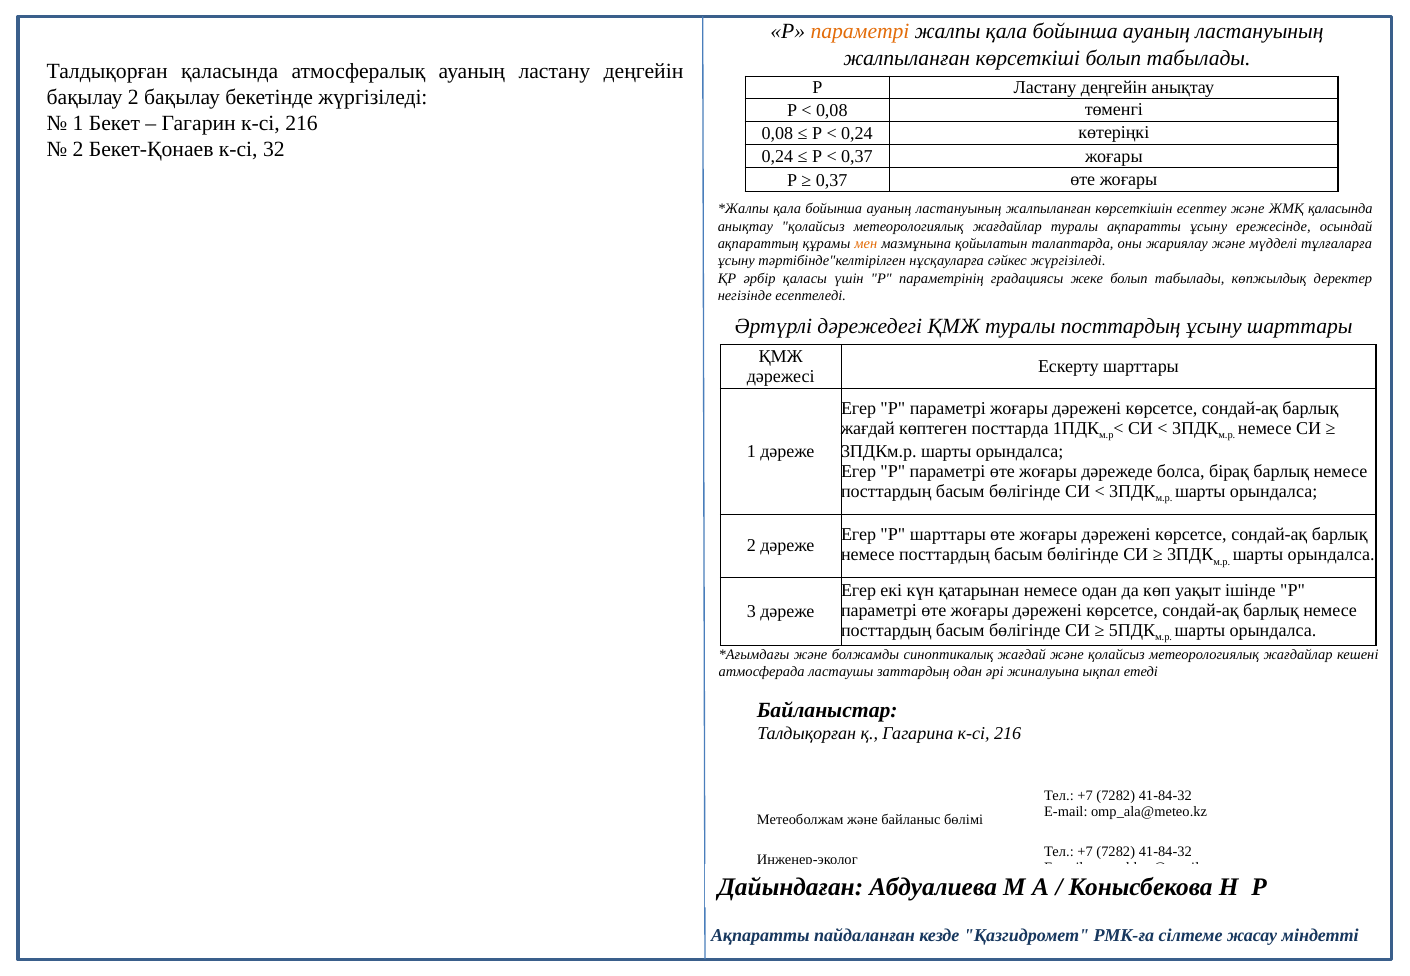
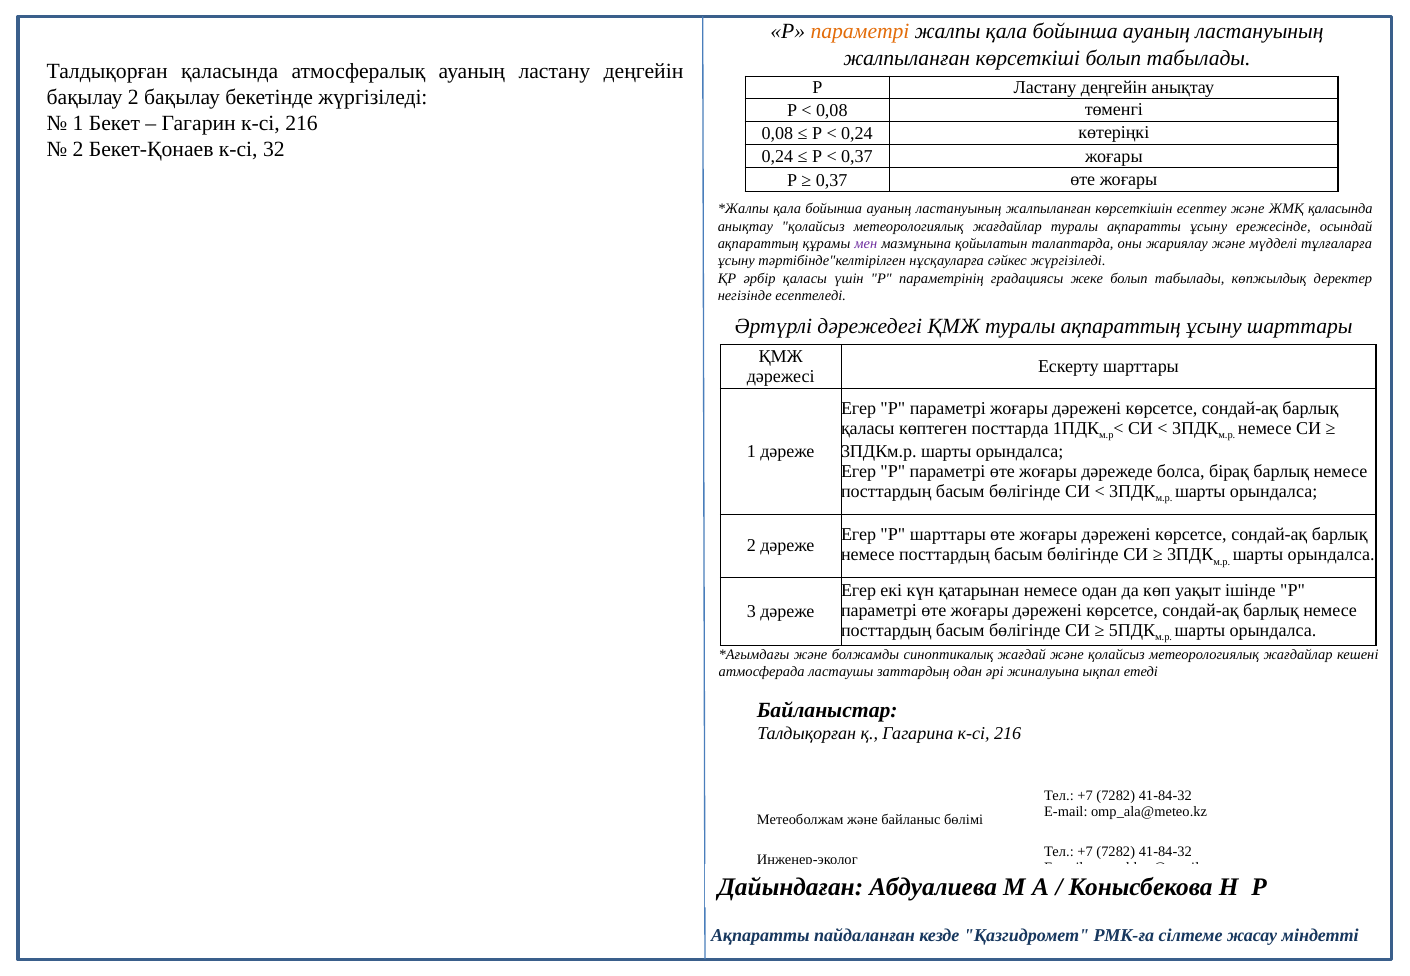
мен colour: orange -> purple (866, 244)
туралы посттардың: посттардың -> ақпараттың (1121, 326)
жағдай: жағдай -> қаласы (868, 429)
